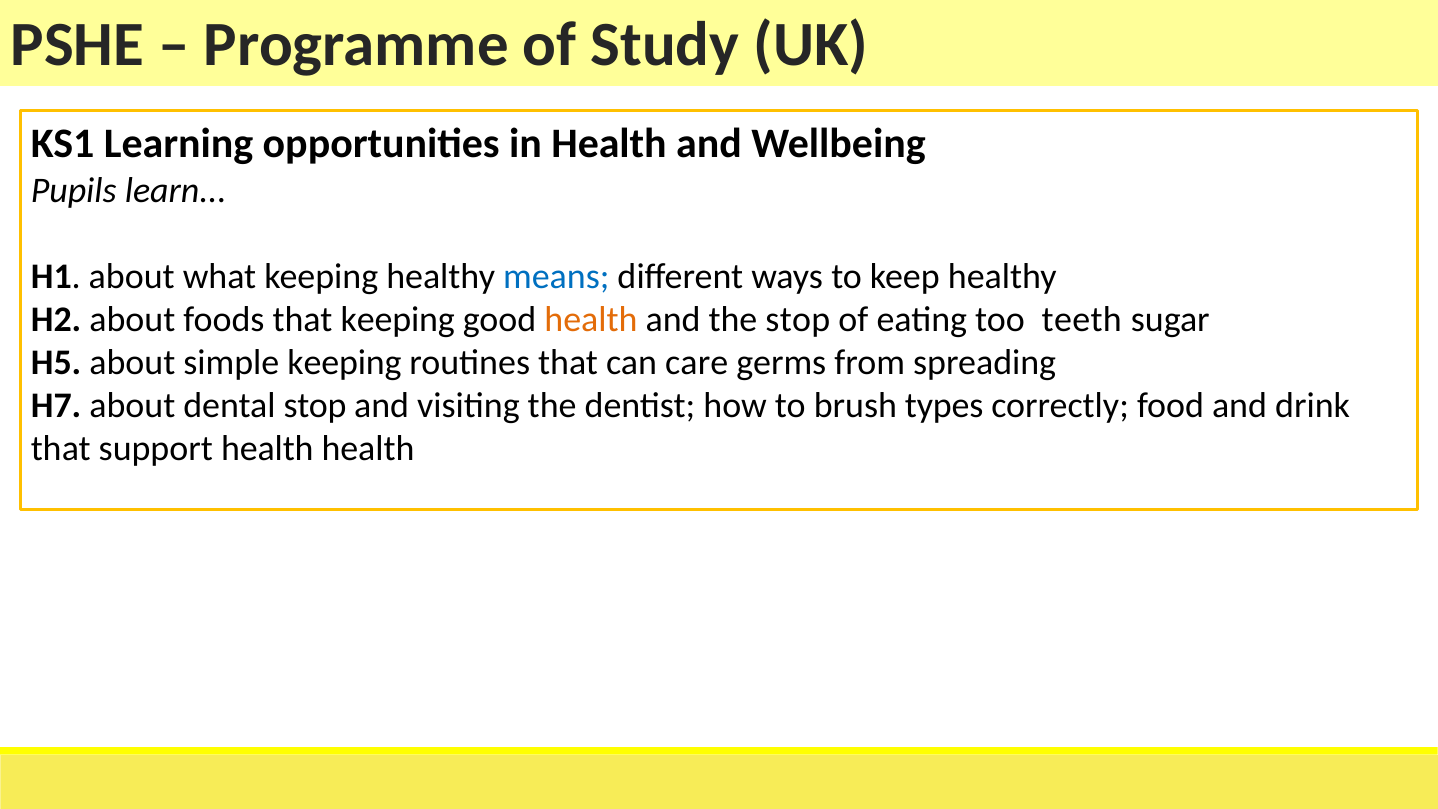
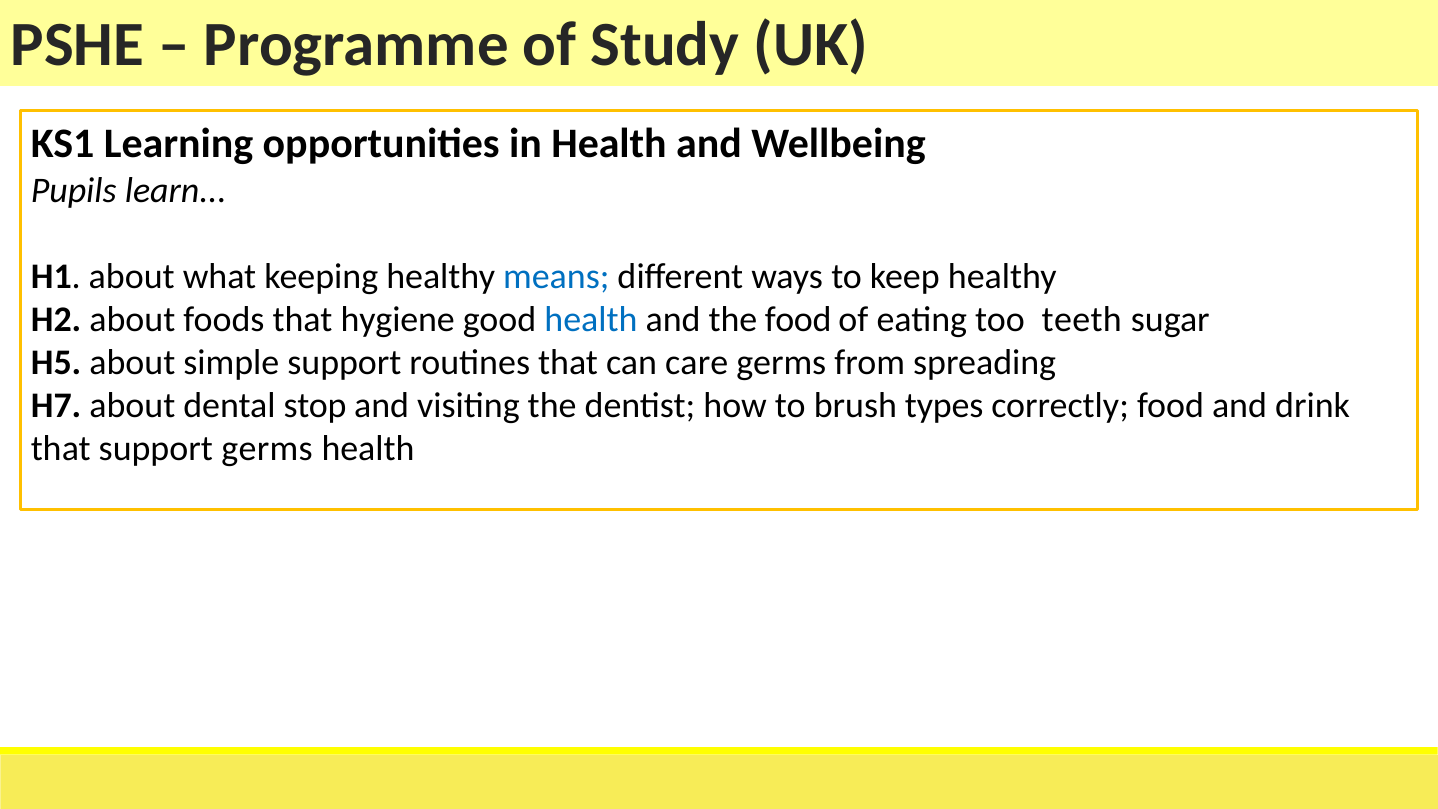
that keeping: keeping -> hygiene (398, 320)
health colour: orange -> blue (591, 320)
the stop: stop -> food (798, 320)
simple keeping: keeping -> support (344, 363)
support health: health -> germs (267, 449)
